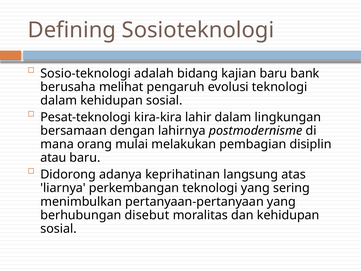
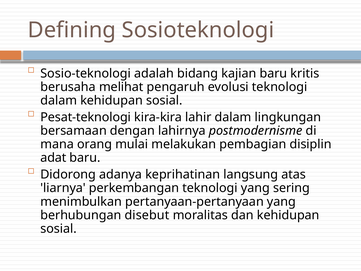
bank: bank -> kritis (305, 73)
atau: atau -> adat (53, 158)
